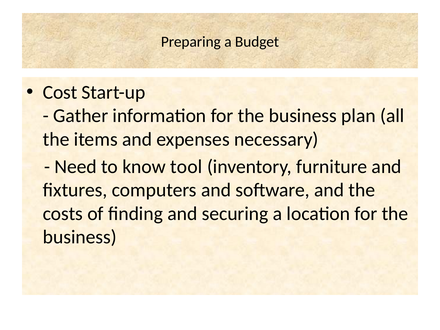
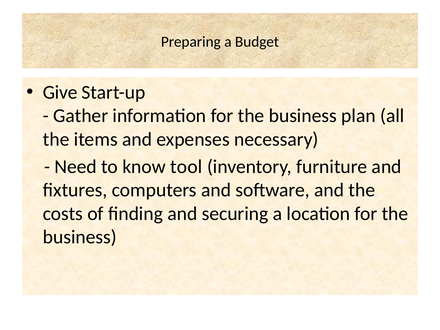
Cost: Cost -> Give (60, 92)
